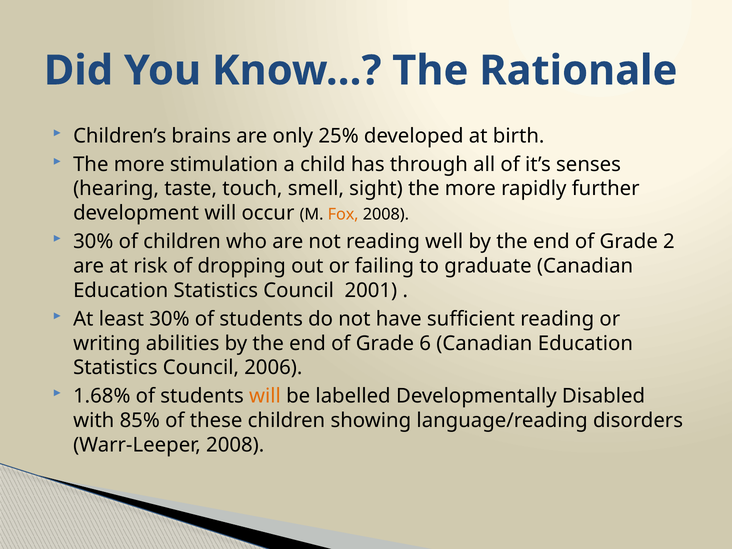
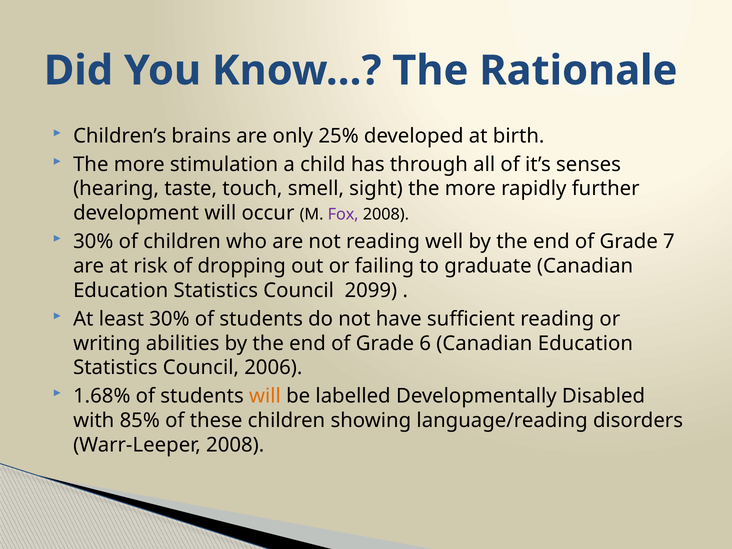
Fox colour: orange -> purple (343, 214)
2: 2 -> 7 (669, 242)
2001: 2001 -> 2099 (371, 290)
